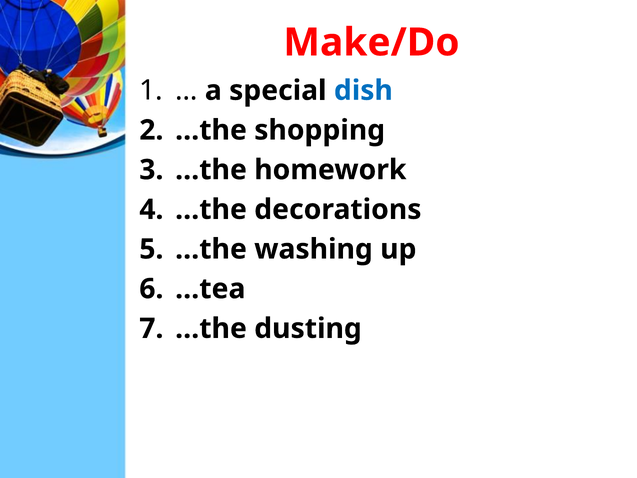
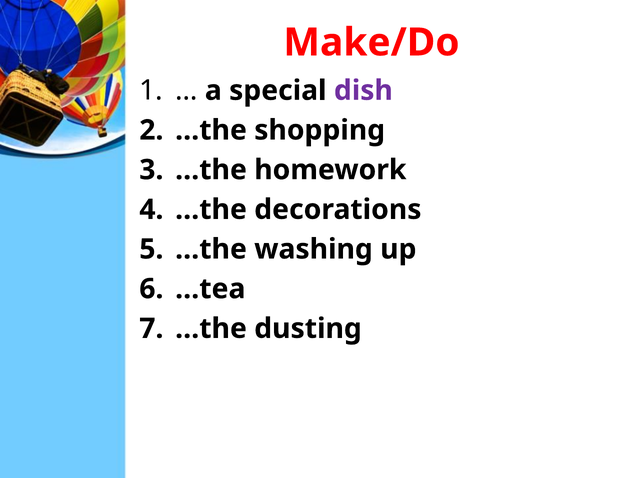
dish colour: blue -> purple (363, 90)
